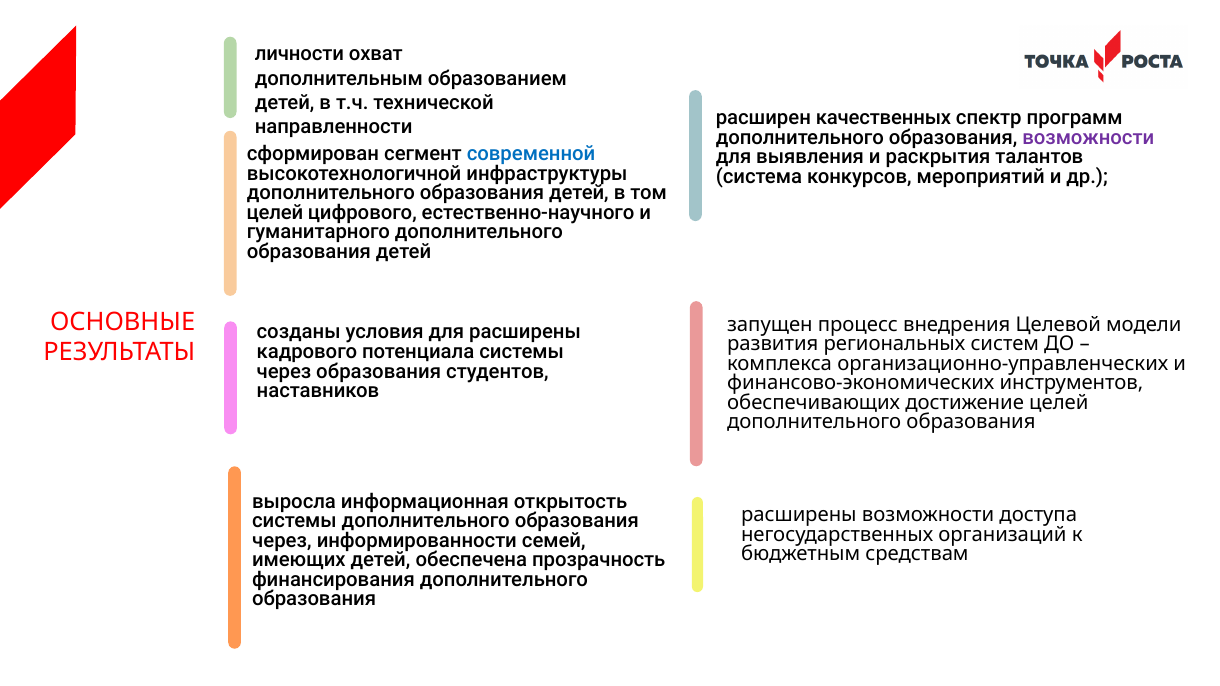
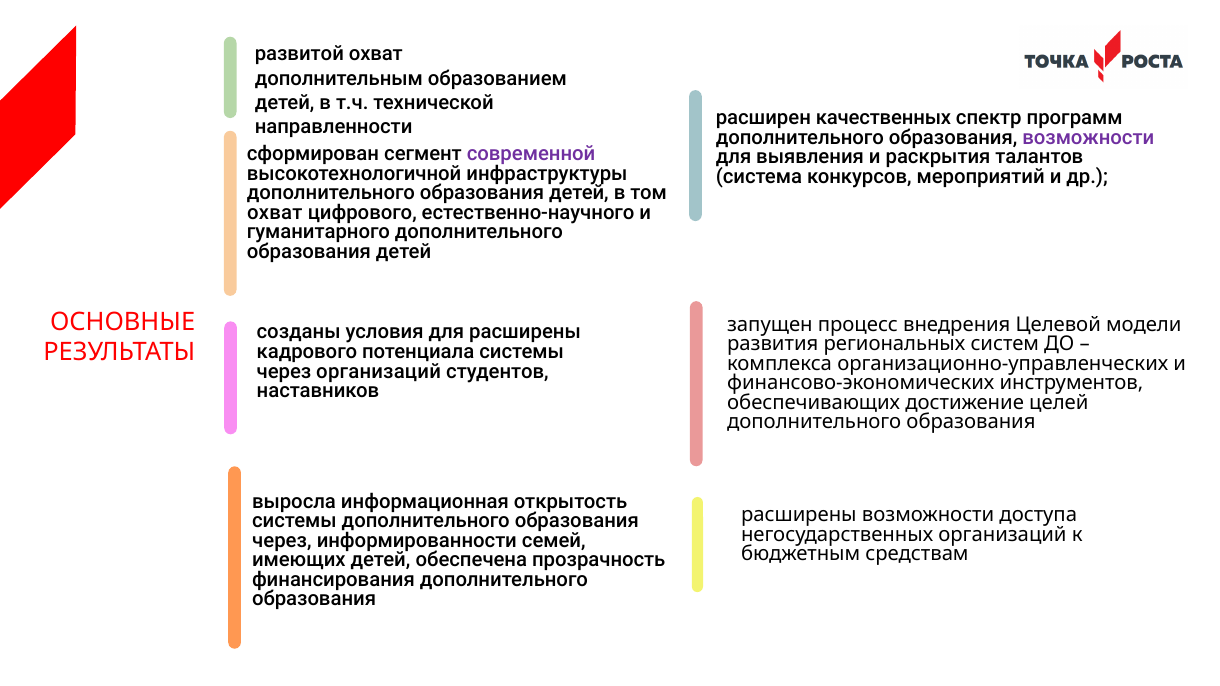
личности: личности -> развитой (299, 54)
современной colour: blue -> purple (531, 154)
целей: целей -> охват (275, 213)
через образования: образования -> организаций (379, 371)
